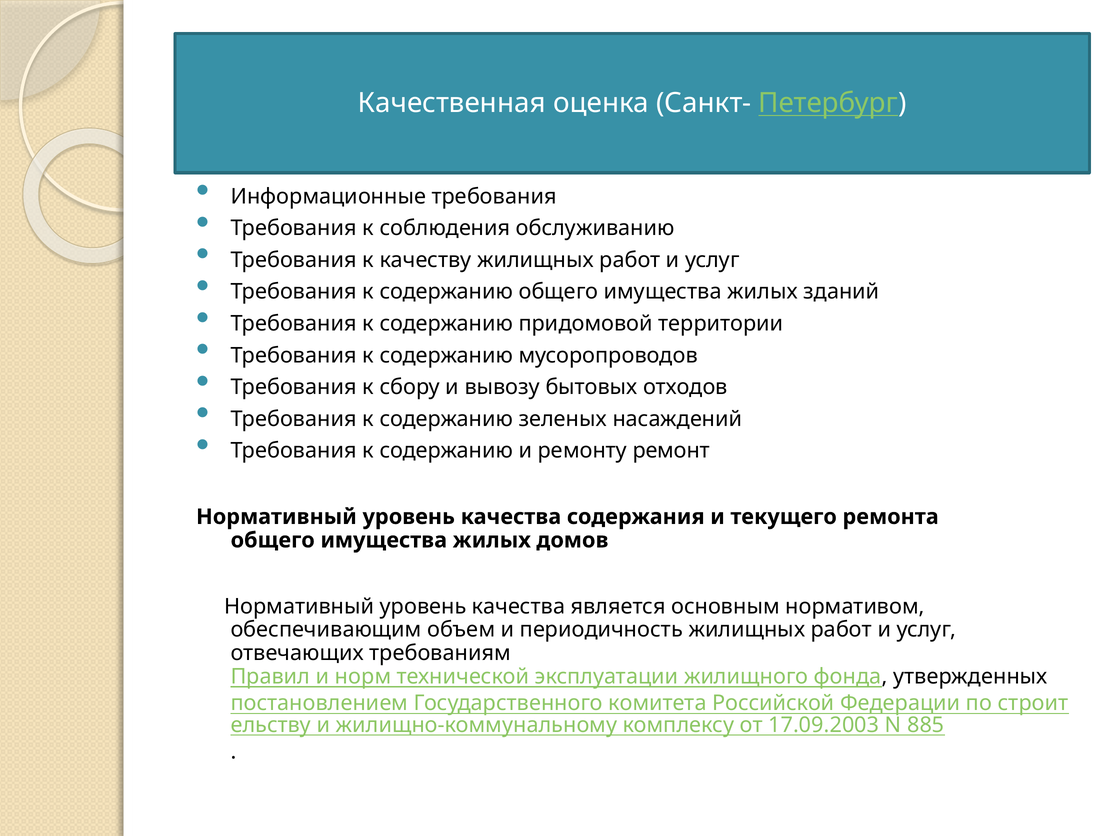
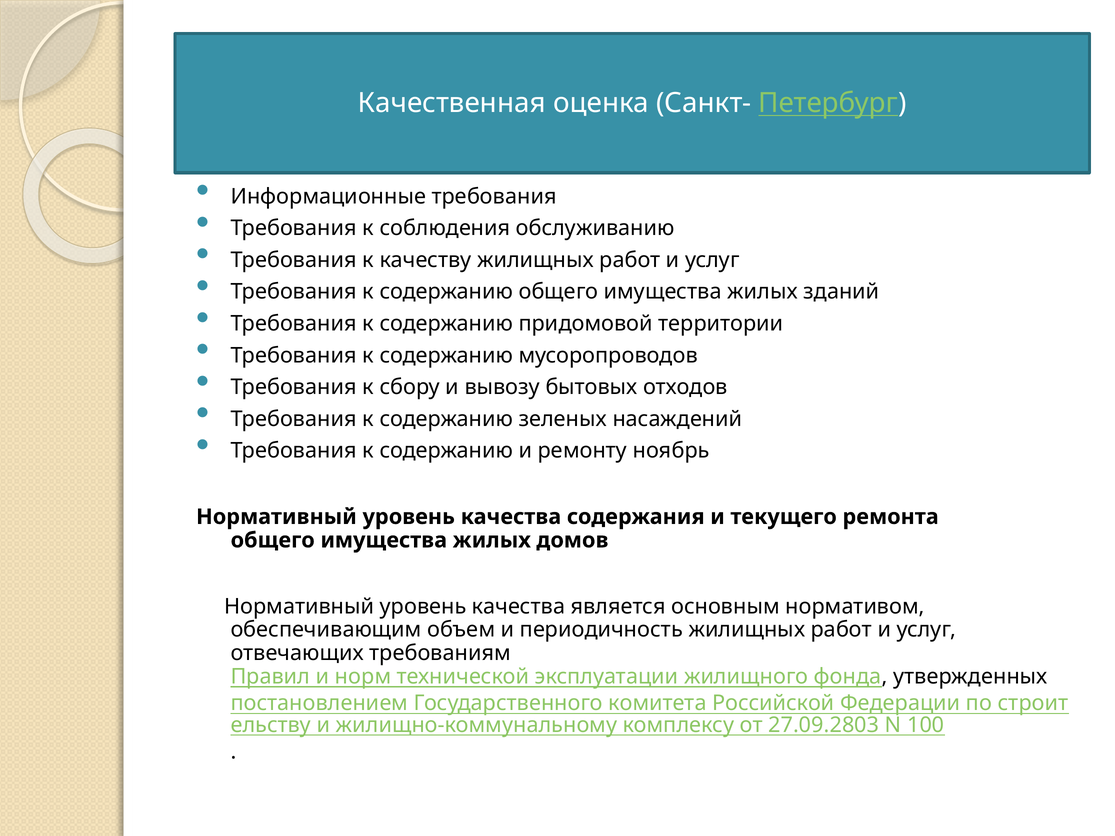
ремонт: ремонт -> ноябрь (671, 451)
17.09.2003: 17.09.2003 -> 27.09.2803 (824, 725)
885: 885 -> 100 (926, 725)
